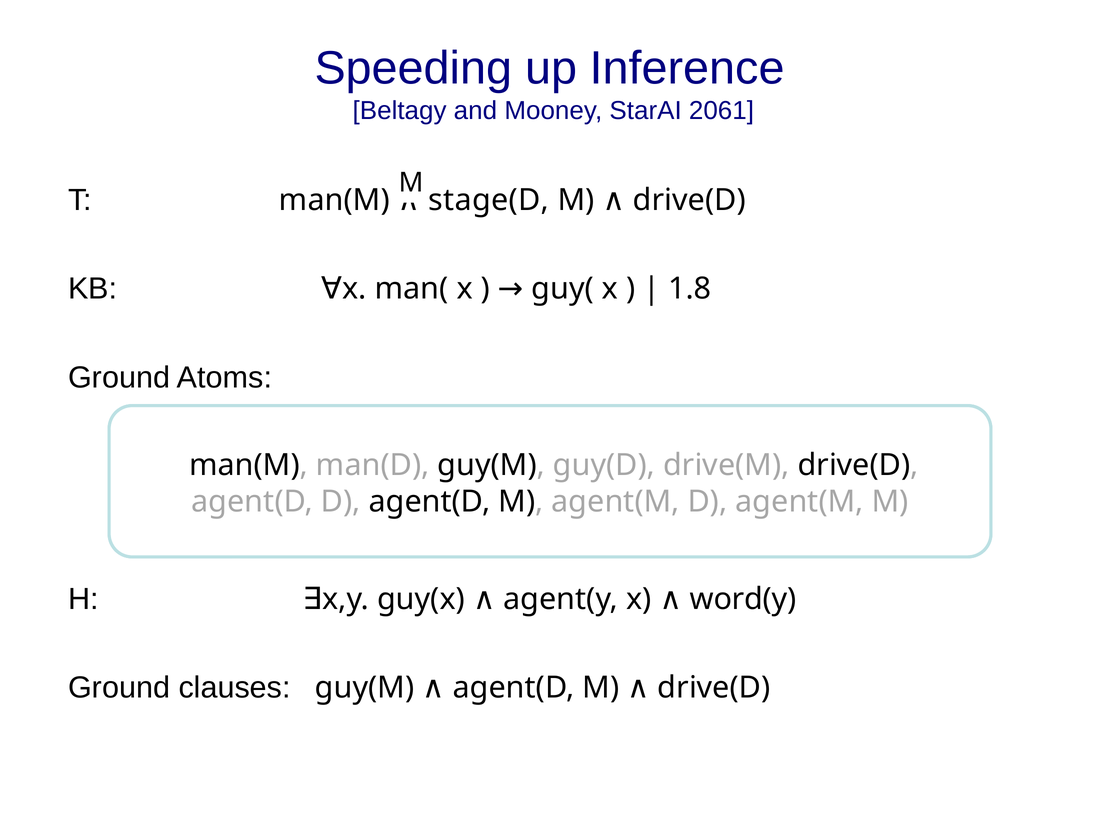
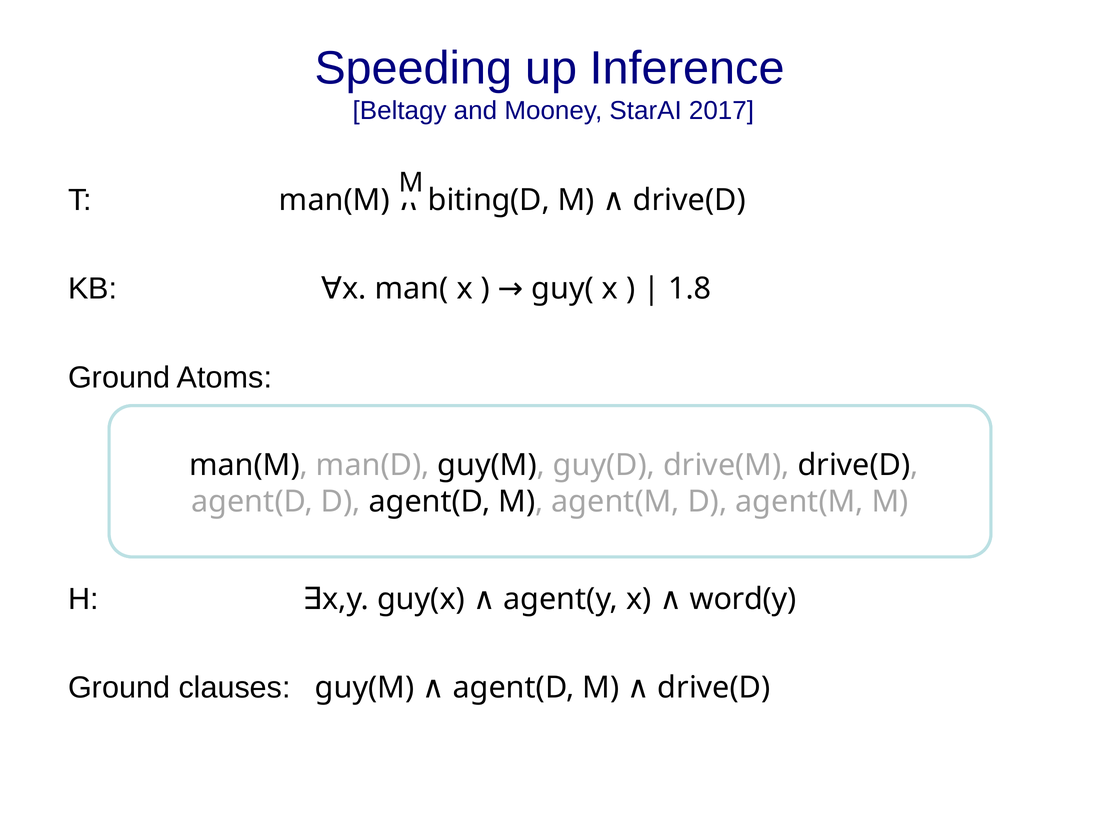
2061: 2061 -> 2017 (721, 111)
stage(D: stage(D -> biting(D (489, 200)
